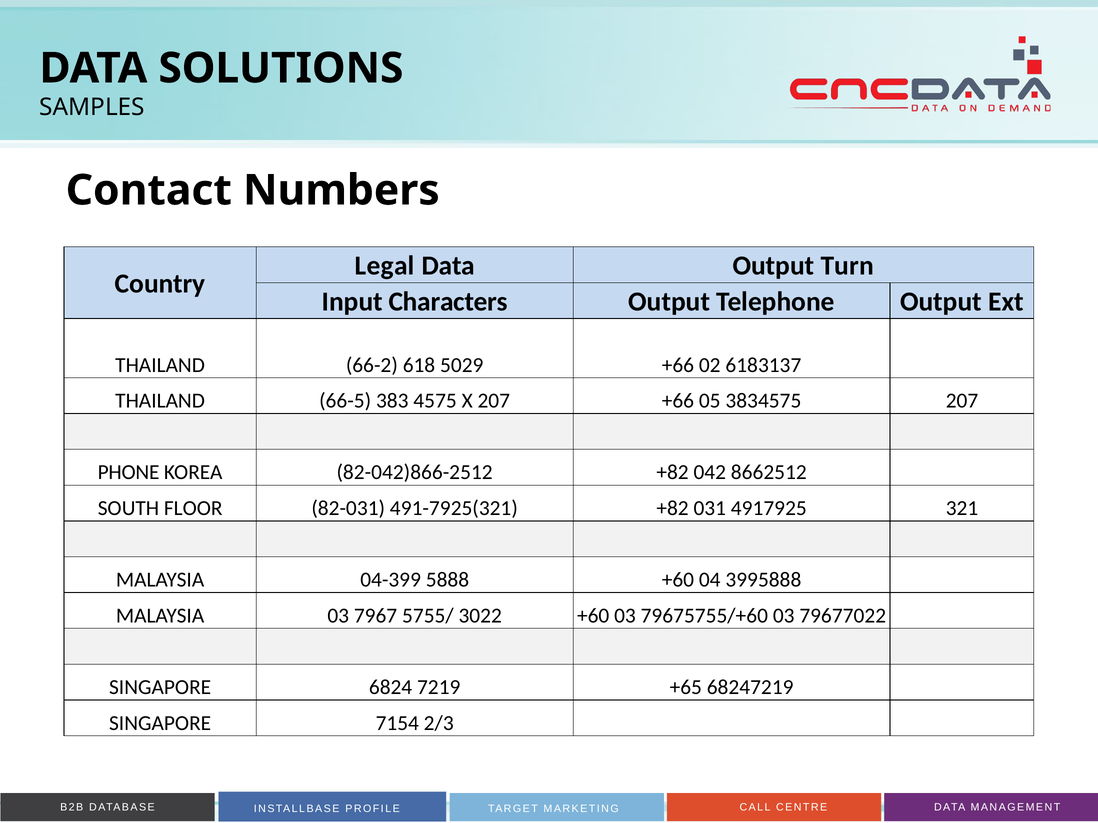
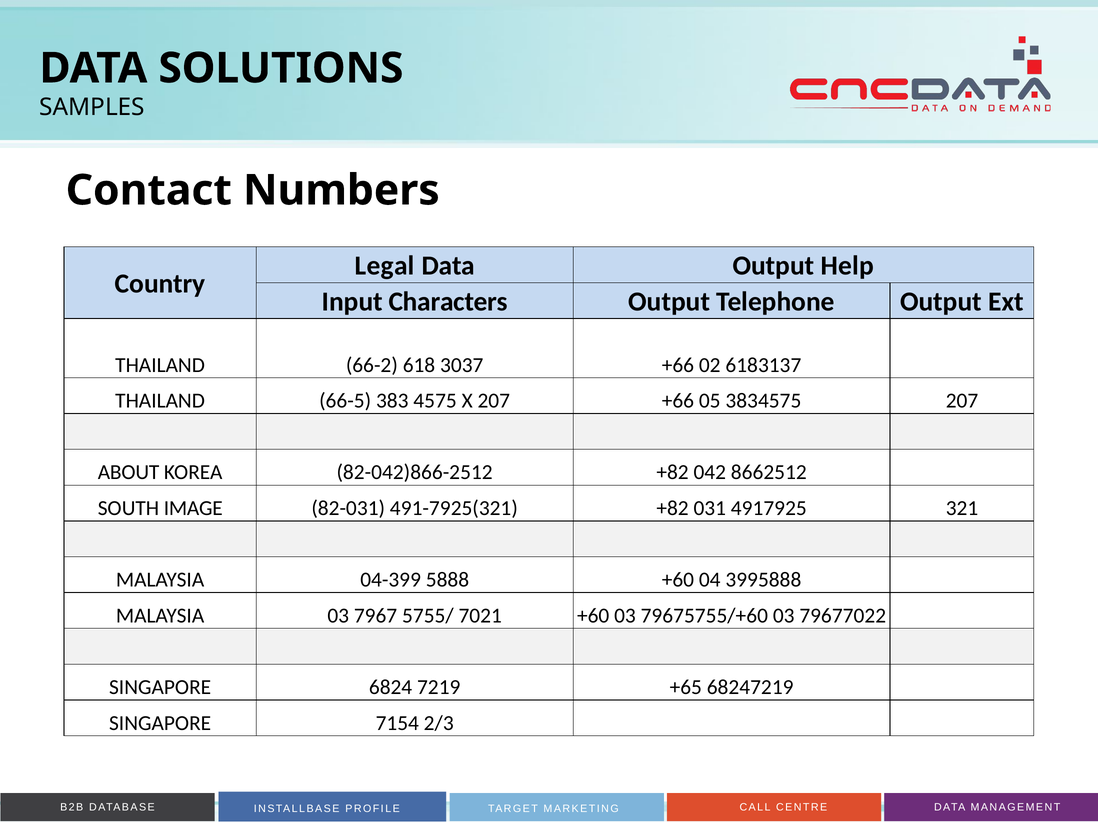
Turn: Turn -> Help (847, 266)
5029: 5029 -> 3037 (462, 365)
PHONE: PHONE -> ABOUT (129, 473)
FLOOR: FLOOR -> IMAGE (193, 509)
3022: 3022 -> 7021 (480, 616)
